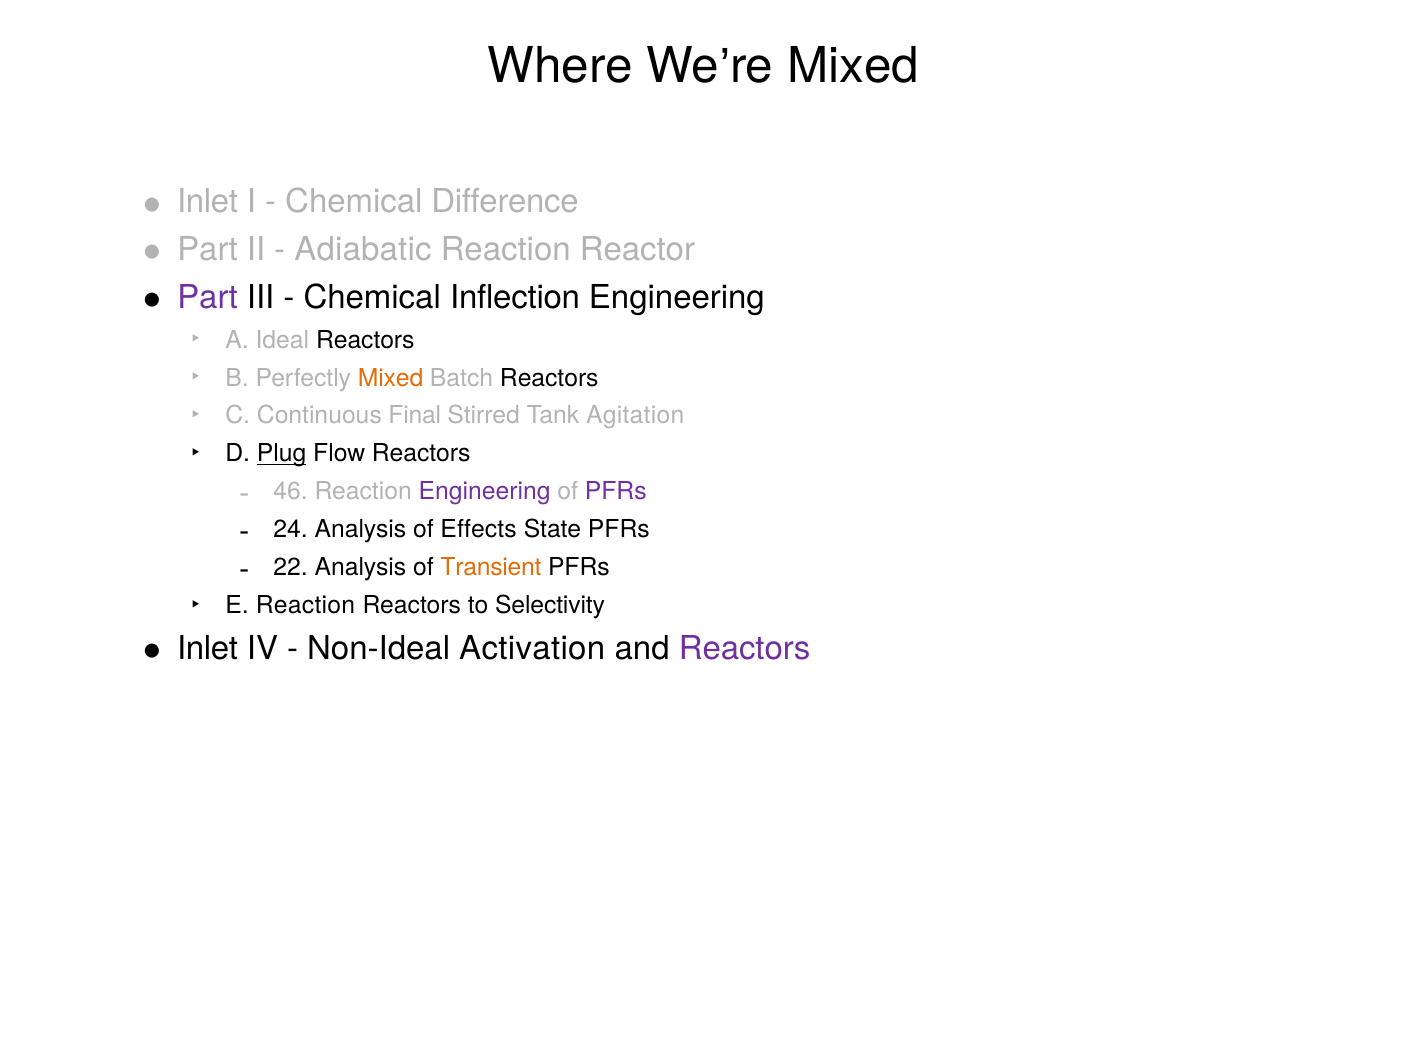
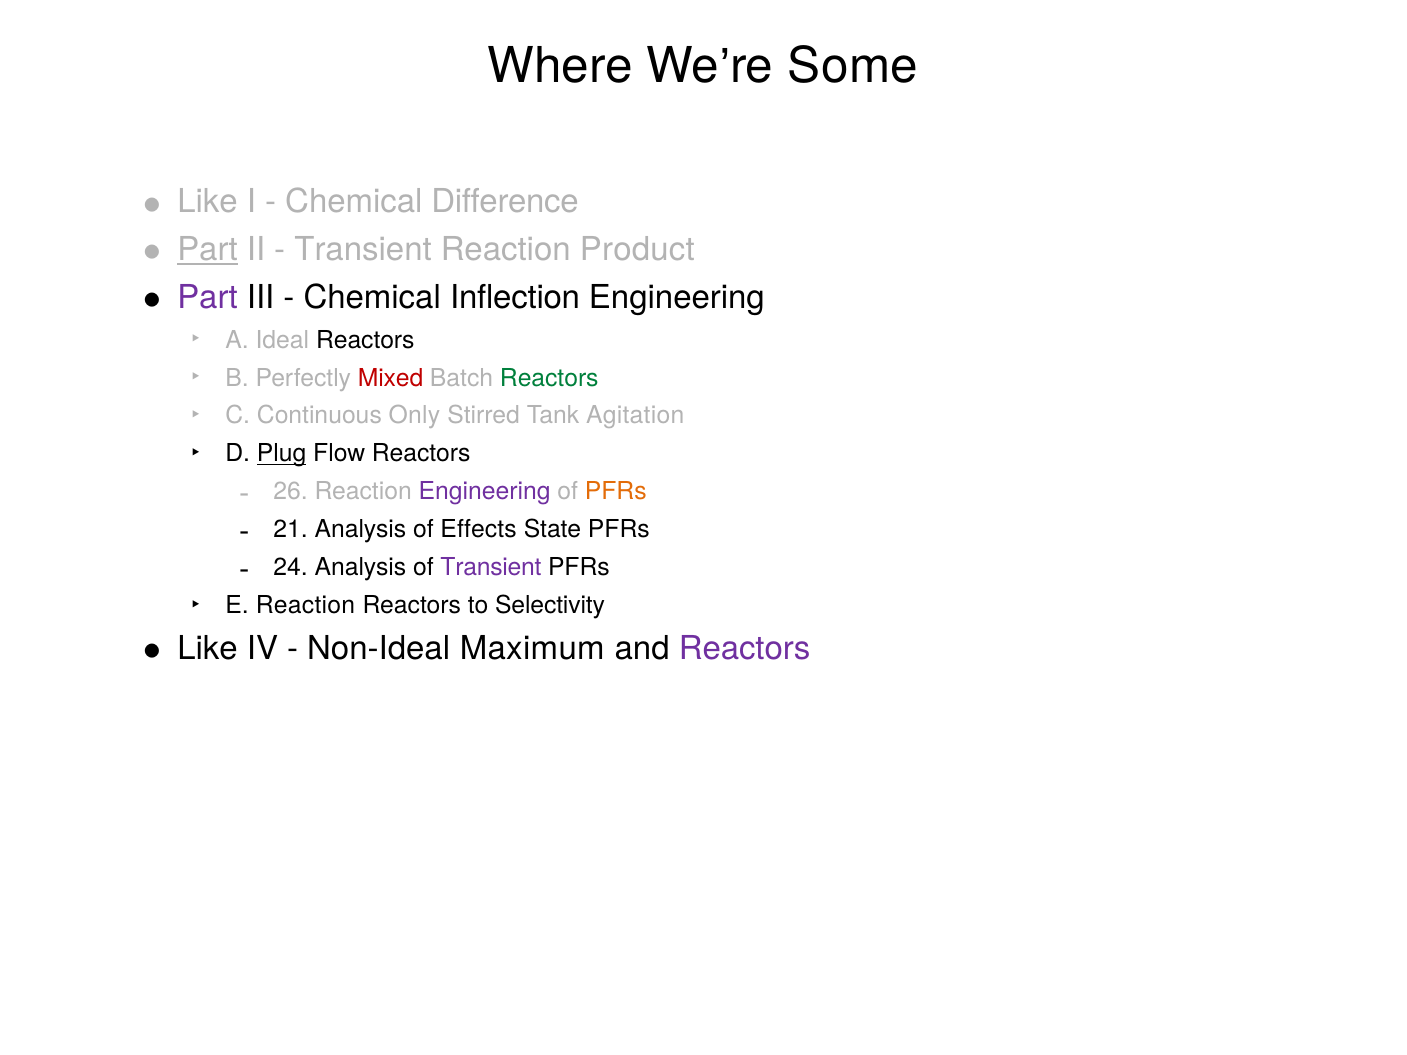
Mixed: Mixed -> Some (853, 66)
Inlet: Inlet -> Like (207, 202)
Part underline: none -> present (207, 250)
Adiabatic: Adiabatic -> Transient (363, 250)
Reactor: Reactor -> Product (637, 250)
Mixed colour: orange -> red (391, 378)
Reactors colour: black -> green (549, 378)
Final: Final -> Only (415, 416)
46: 46 -> 26 (291, 492)
PFRs colour: purple -> orange (616, 492)
24: 24 -> 21 (291, 530)
22: 22 -> 24 (291, 568)
Transient colour: orange -> purple (491, 568)
Inlet: Inlet -> Like (207, 649)
Activation: Activation -> Maximum (532, 649)
